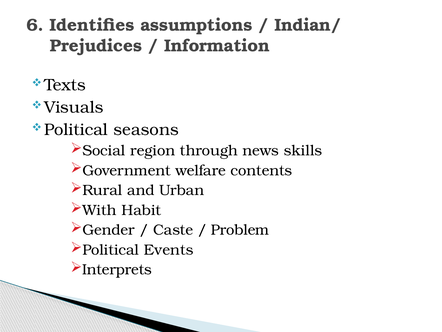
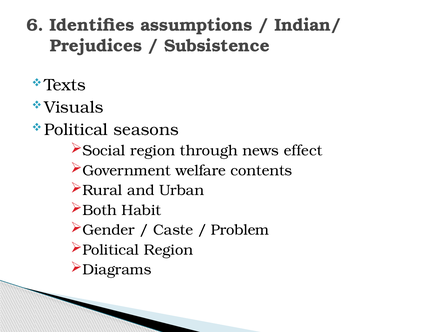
Information: Information -> Subsistence (217, 46)
skills: skills -> effect (303, 150)
With: With -> Both (100, 210)
Political Events: Events -> Region (169, 250)
Interprets: Interprets -> Diagrams (117, 269)
